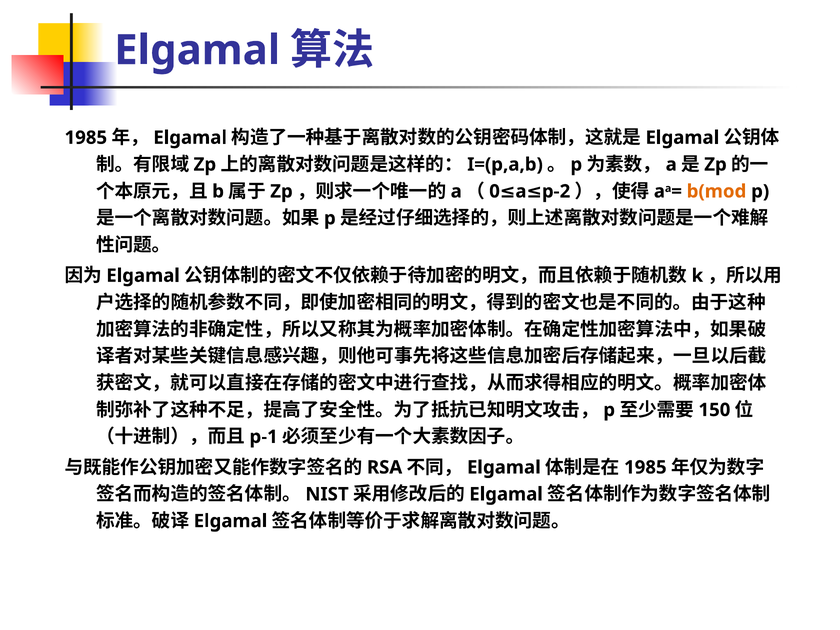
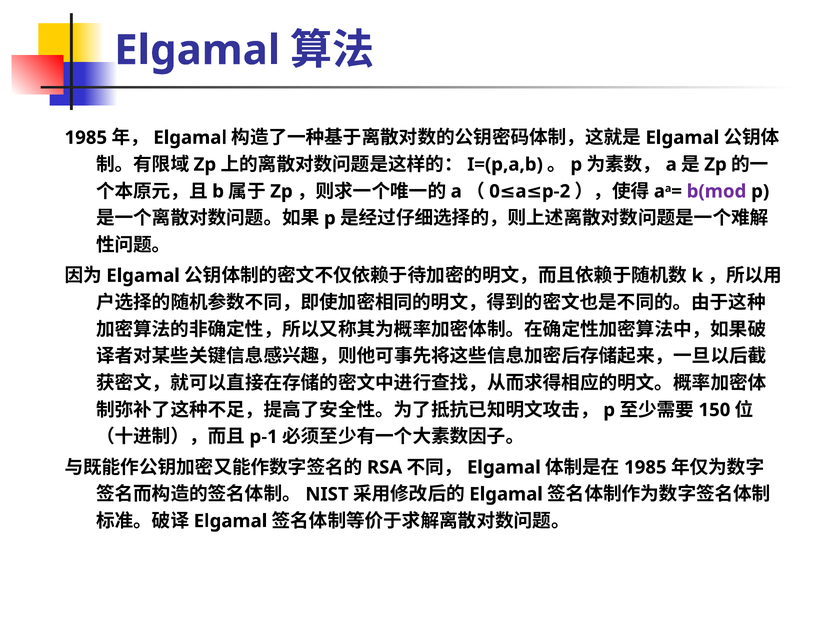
b(mod colour: orange -> purple (717, 191)
